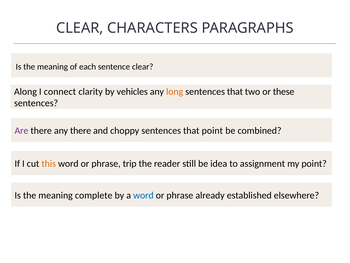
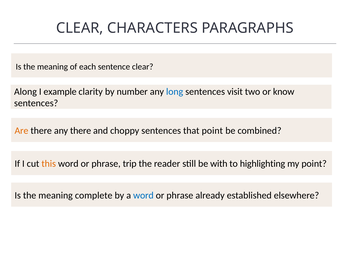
connect: connect -> example (60, 91)
vehicles: vehicles -> number (132, 91)
long colour: orange -> blue (175, 91)
that: that -> visit (235, 91)
these: these -> know (284, 91)
Are colour: purple -> orange (21, 130)
idea: idea -> with (219, 163)
assignment: assignment -> highlighting (263, 163)
